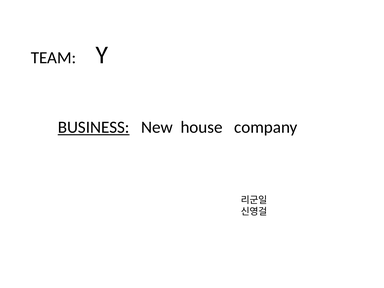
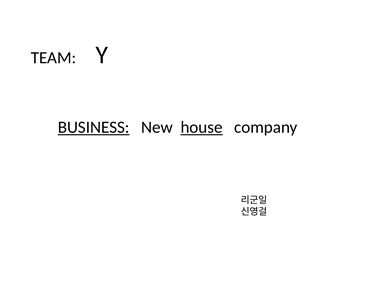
house underline: none -> present (202, 127)
